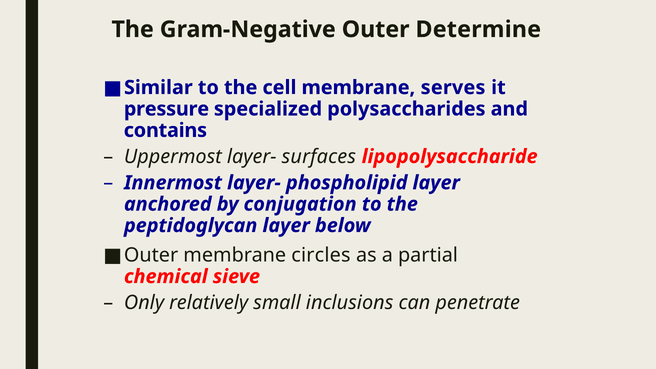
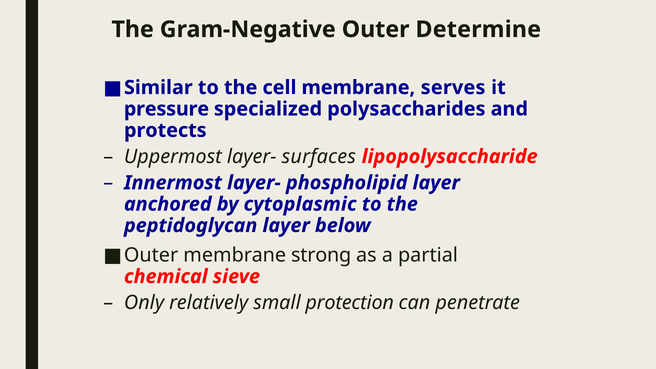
contains: contains -> protects (165, 130)
conjugation: conjugation -> cytoplasmic (300, 204)
circles: circles -> strong (321, 255)
inclusions: inclusions -> protection (350, 303)
